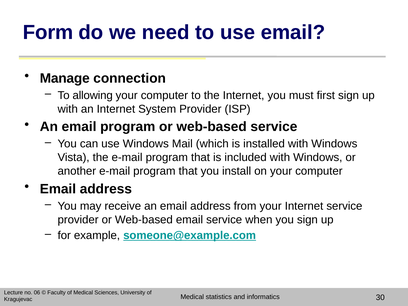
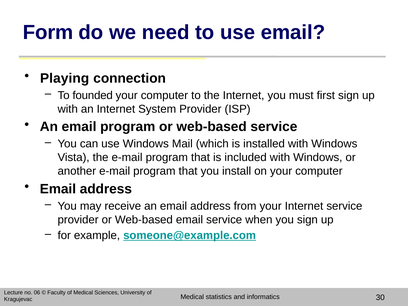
Manage: Manage -> Playing (65, 78)
allowing: allowing -> founded (93, 95)
